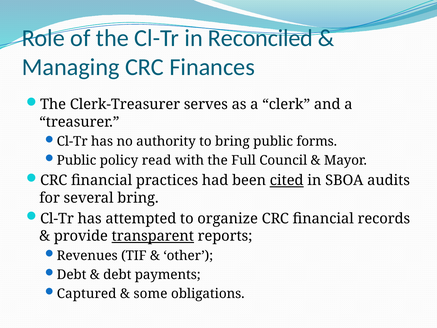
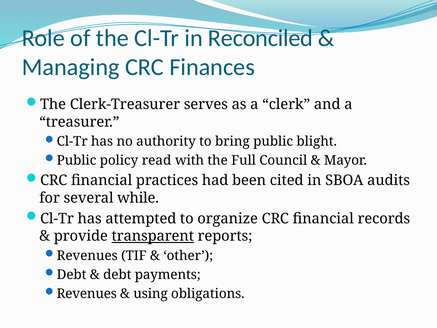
forms: forms -> blight (317, 141)
cited underline: present -> none (287, 180)
several bring: bring -> while (138, 198)
Captured: Captured -> Revenues (87, 293)
some: some -> using (151, 293)
